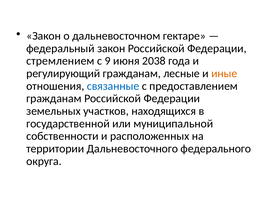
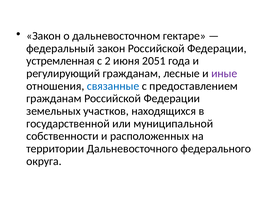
стремлением: стремлением -> устремленная (60, 61)
9: 9 -> 2 (108, 61)
2038: 2038 -> 2051 (154, 61)
иные colour: orange -> purple (224, 74)
